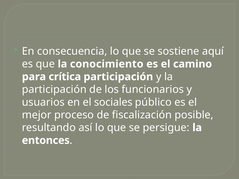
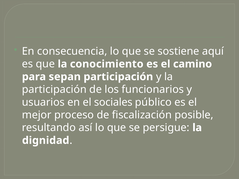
crítica: crítica -> sepan (65, 77)
entonces: entonces -> dignidad (46, 141)
